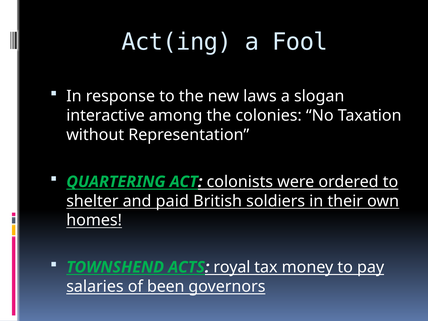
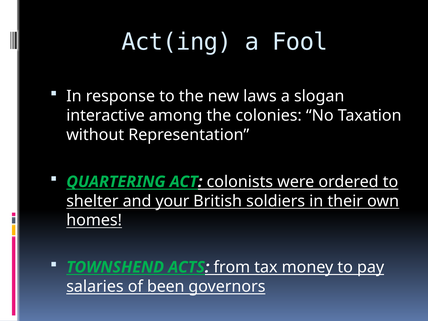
paid: paid -> your (172, 201)
royal: royal -> from (232, 267)
